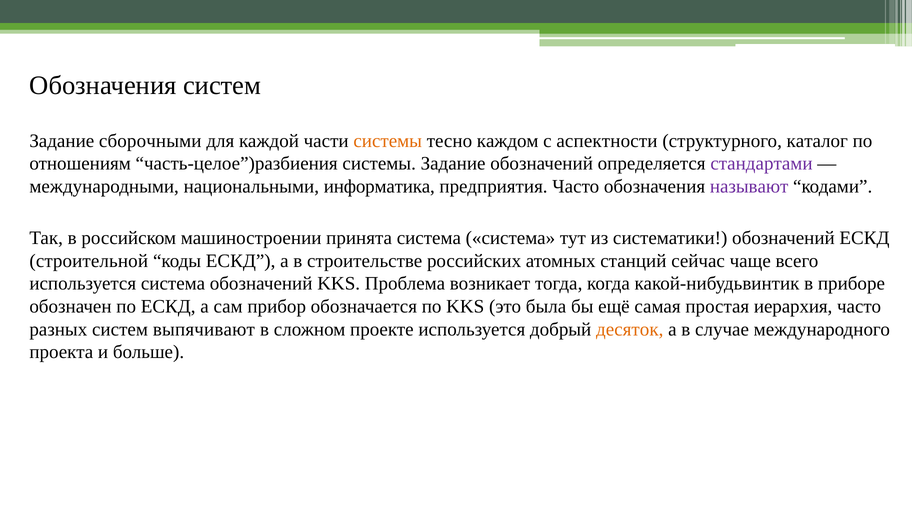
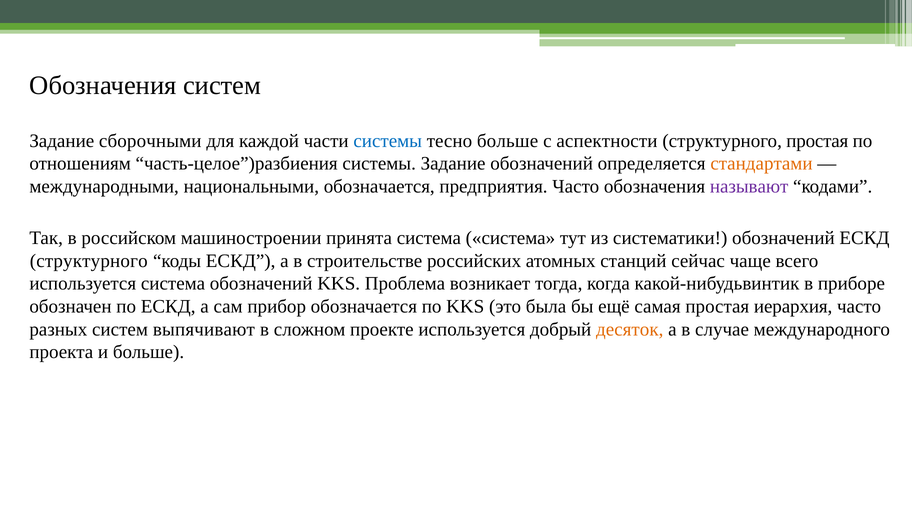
системы colour: orange -> blue (388, 141)
тесно каждом: каждом -> больше (508, 141)
структурного каталог: каталог -> простая (817, 141)
стандартами colour: purple -> orange (761, 164)
национальными информатика: информатика -> обозначается (379, 187)
строительной: строительной -> структурного (89, 261)
